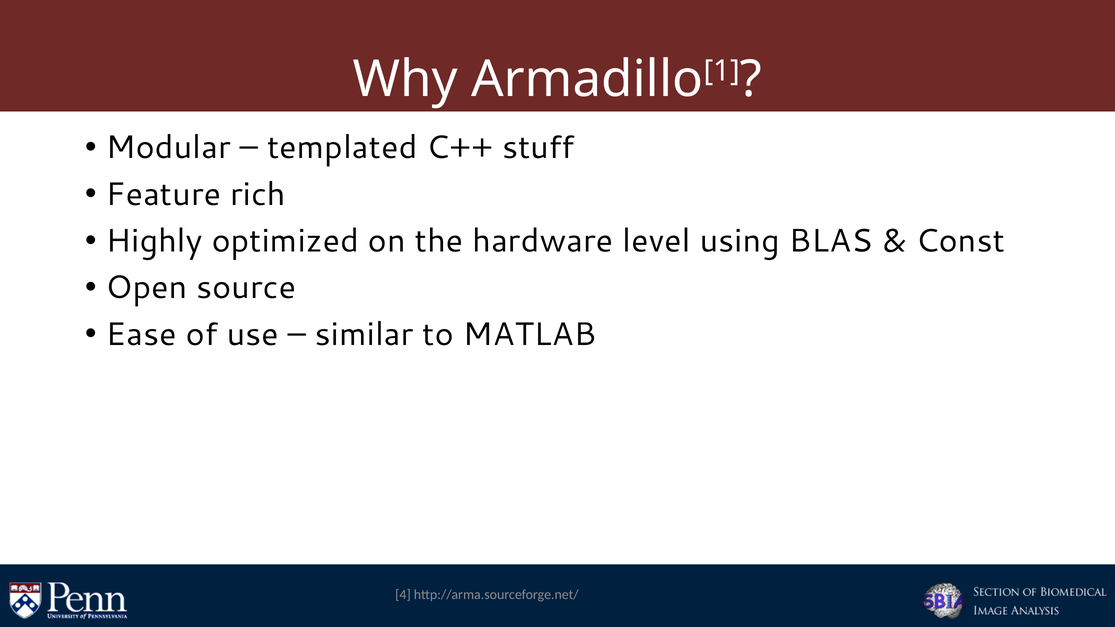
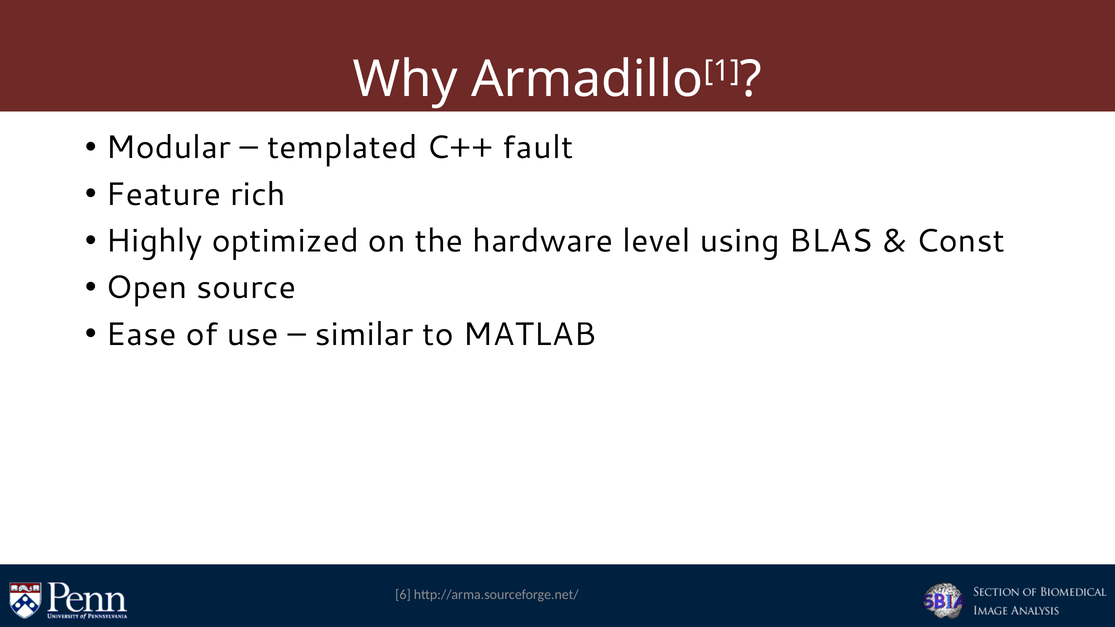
stuff: stuff -> fault (538, 148)
4: 4 -> 6 (403, 595)
